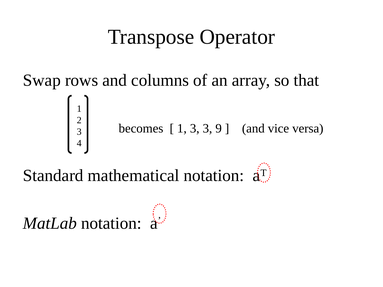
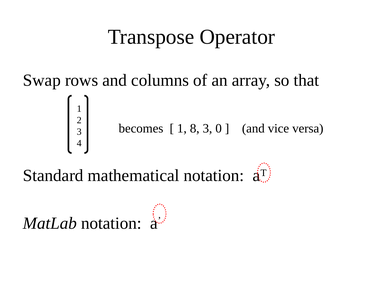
1 3: 3 -> 8 (195, 129)
9: 9 -> 0 (219, 129)
